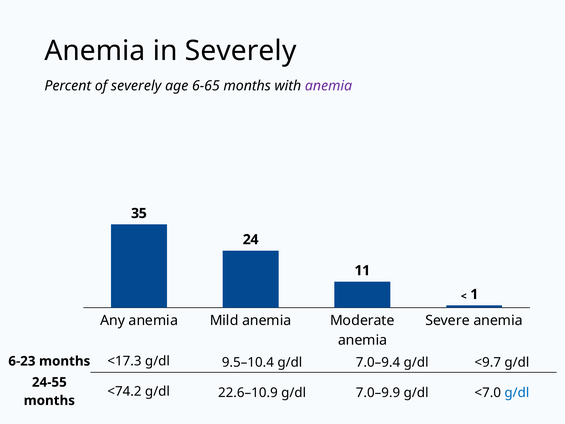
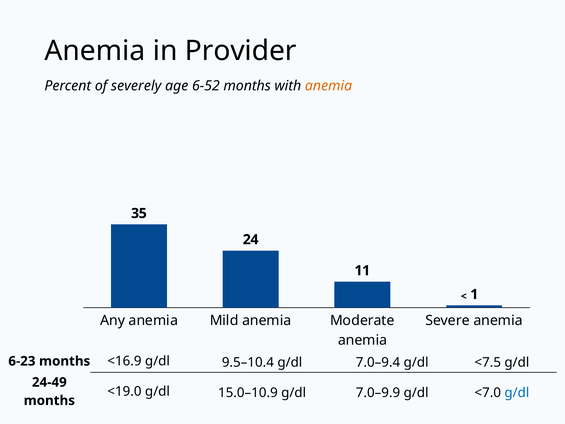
in Severely: Severely -> Provider (241, 51)
6-65: 6-65 -> 6-52 (206, 86)
anemia colour: purple -> orange (329, 86)
<17.3: <17.3 -> <16.9 (124, 361)
<9.7: <9.7 -> <7.5 (488, 362)
24-55: 24-55 -> 24-49 (49, 382)
<74.2: <74.2 -> <19.0 (124, 391)
22.6–10.9: 22.6–10.9 -> 15.0–10.9 (248, 393)
